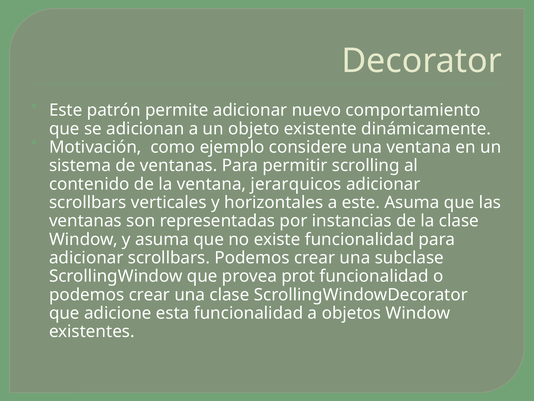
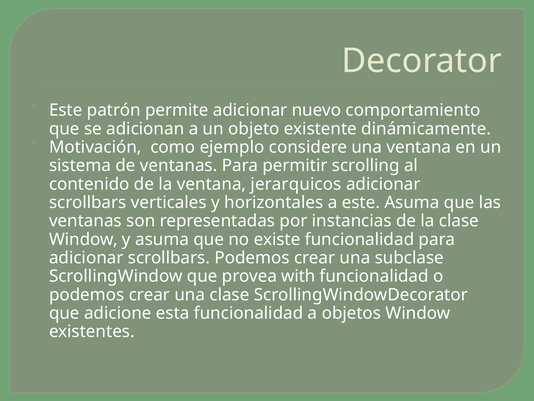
prot: prot -> with (298, 276)
